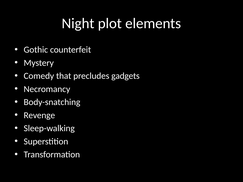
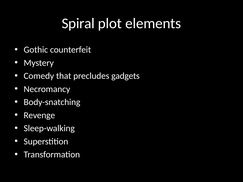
Night: Night -> Spiral (78, 24)
